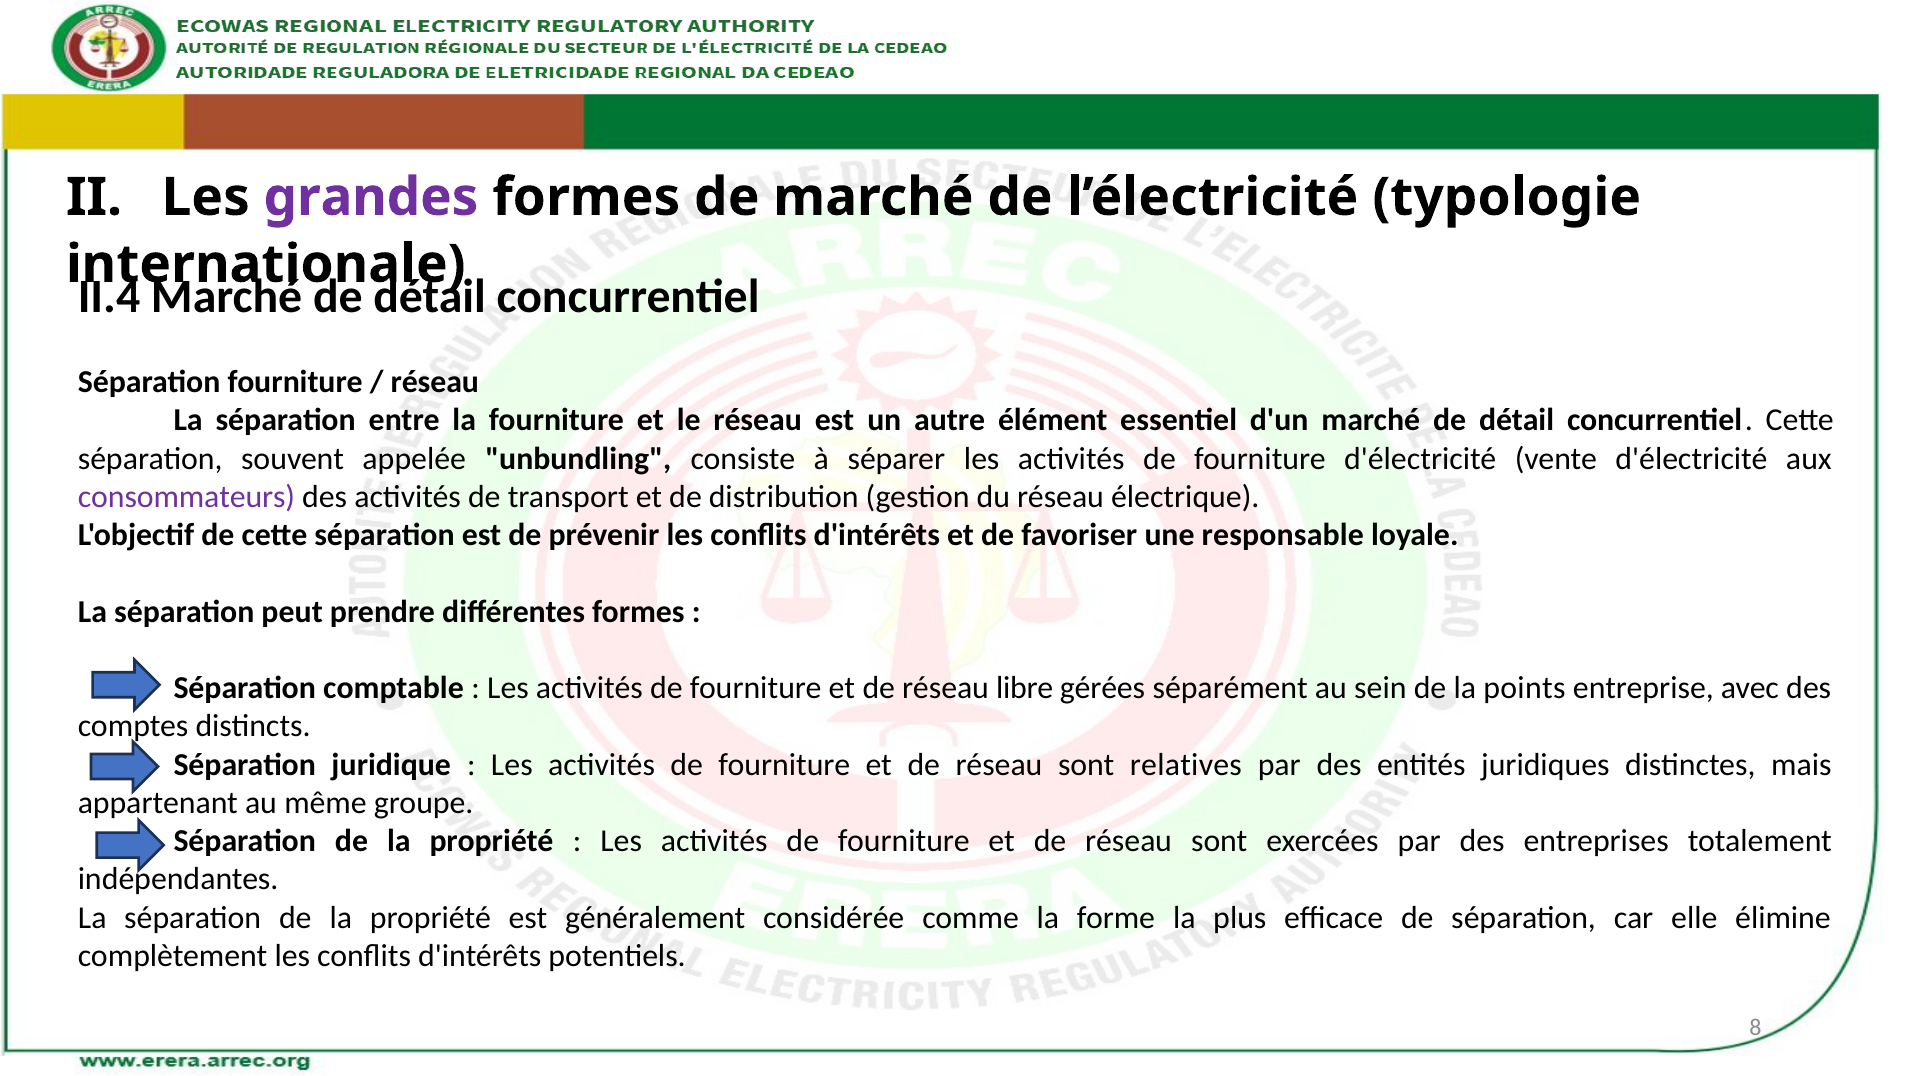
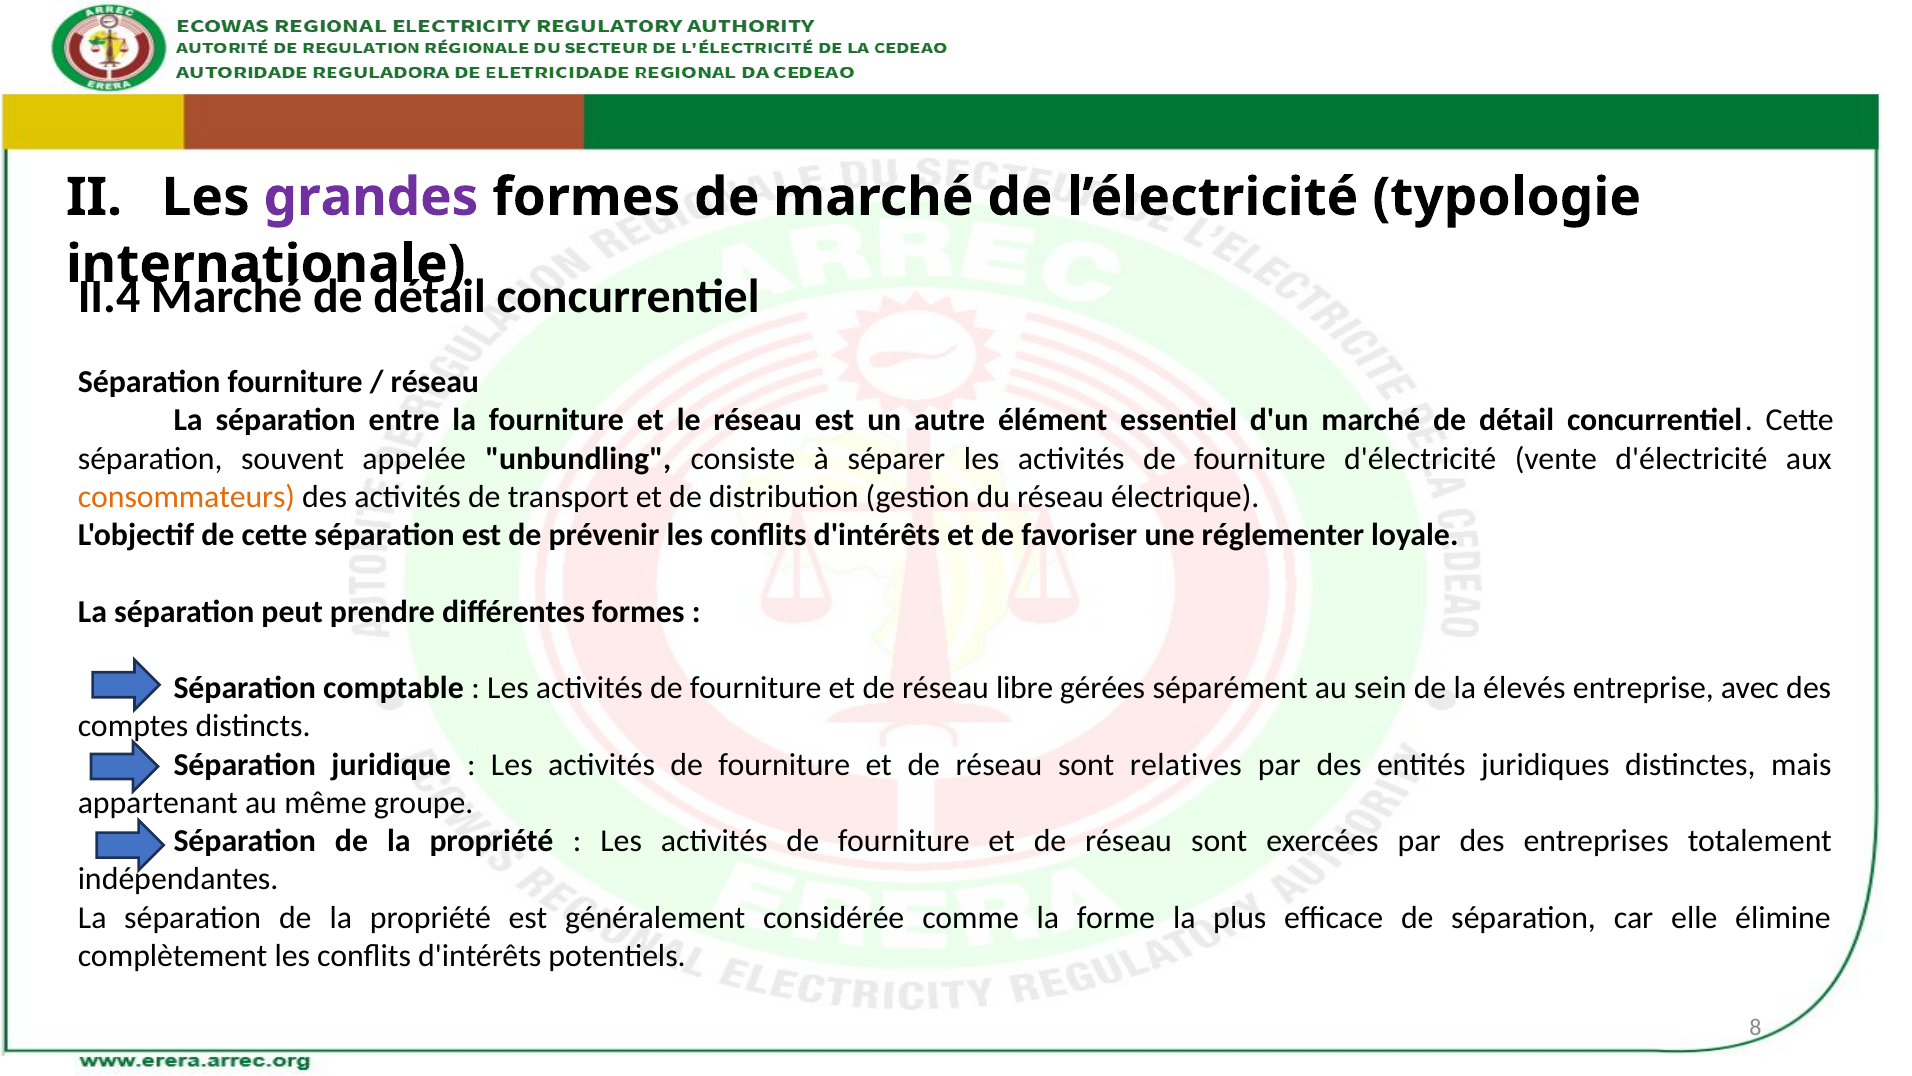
consommateurs colour: purple -> orange (187, 497)
responsable: responsable -> réglementer (1283, 535)
points: points -> élevés (1524, 688)
